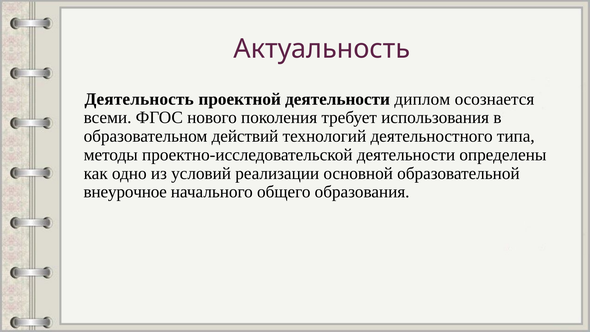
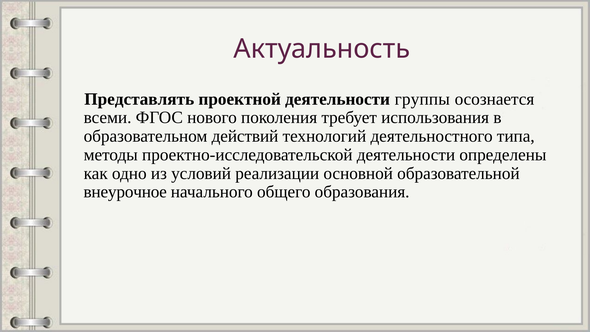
Деятельность: Деятельность -> Представлять (139, 99)
диплом: диплом -> группы (422, 99)
